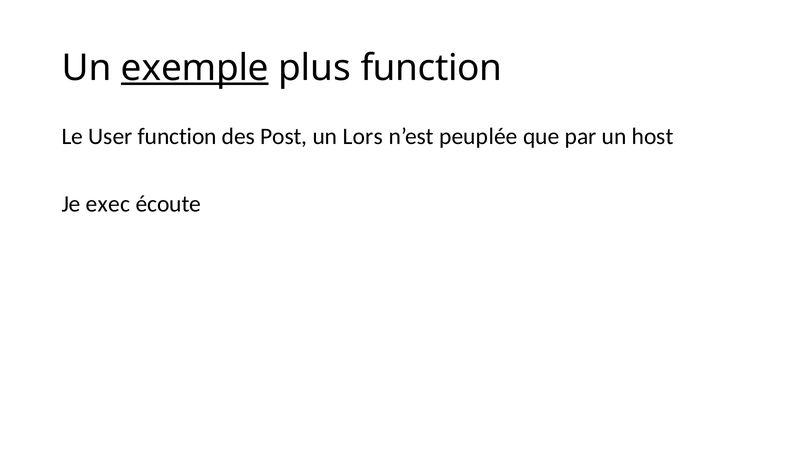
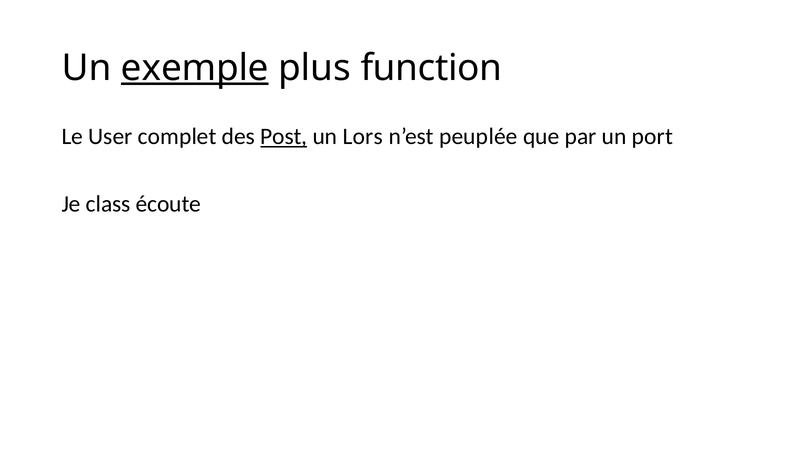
User function: function -> complet (177, 136)
Post underline: none -> present (284, 136)
host: host -> port (652, 136)
exec: exec -> class (108, 204)
